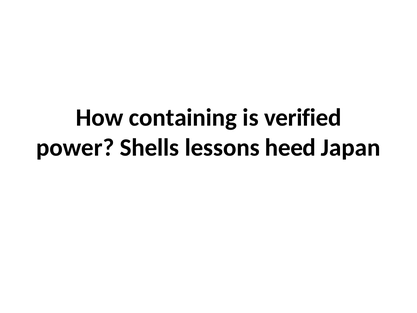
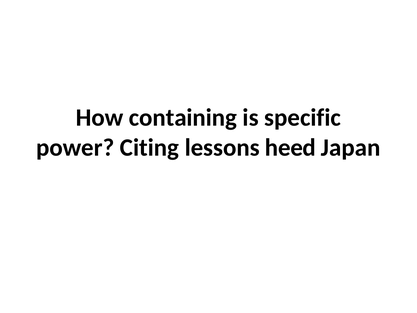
verified: verified -> specific (303, 117)
Shells: Shells -> Citing (149, 147)
